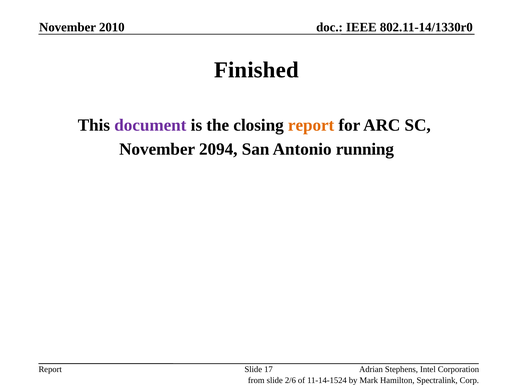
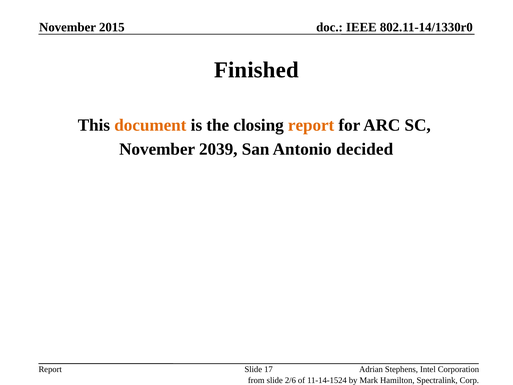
2010: 2010 -> 2015 (112, 27)
document colour: purple -> orange (150, 125)
2094: 2094 -> 2039 (218, 149)
running: running -> decided (365, 149)
